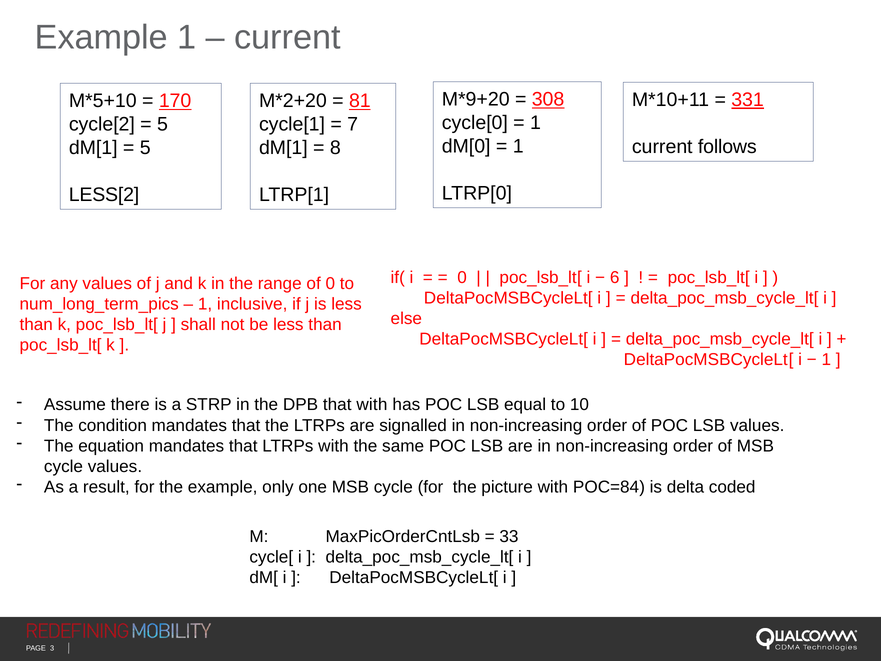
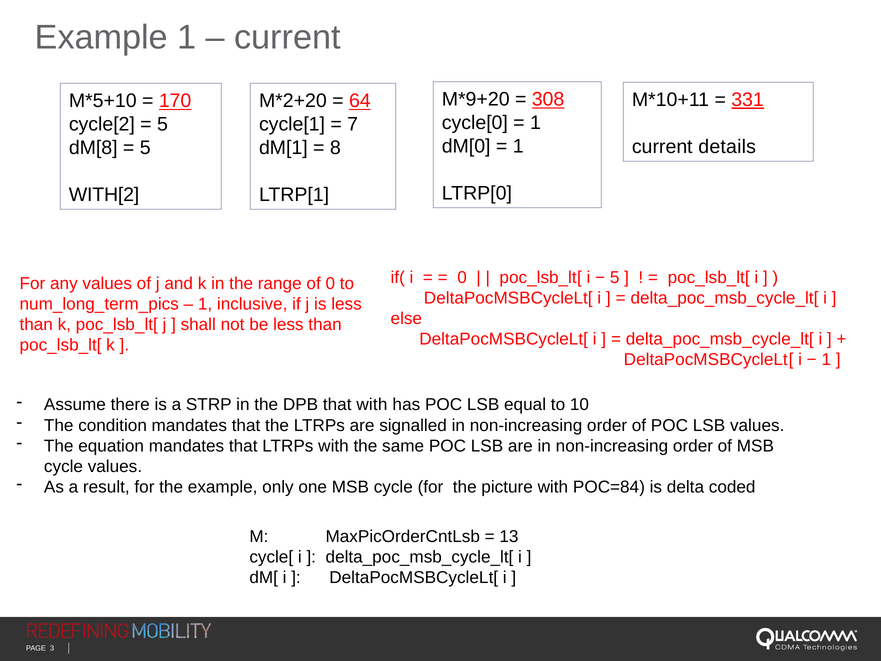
81: 81 -> 64 (360, 101)
follows: follows -> details (727, 147)
dM[1: dM[1 -> dM[8 (93, 148)
LESS[2: LESS[2 -> WITH[2 (104, 195)
6: 6 -> 5 (615, 277)
33: 33 -> 13 (509, 536)
